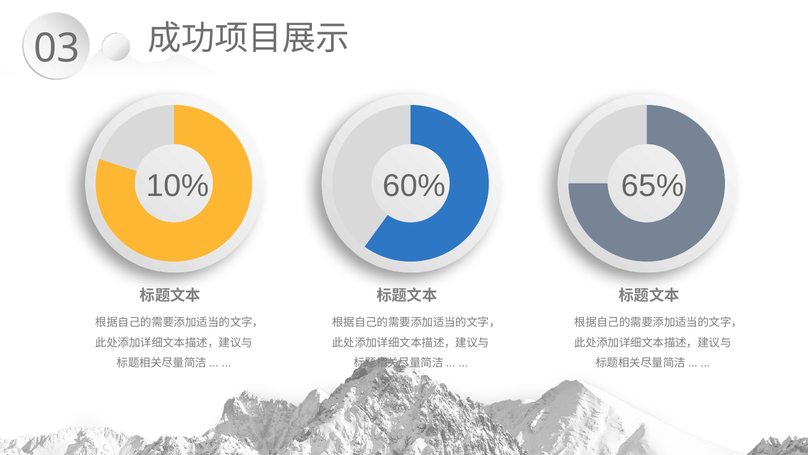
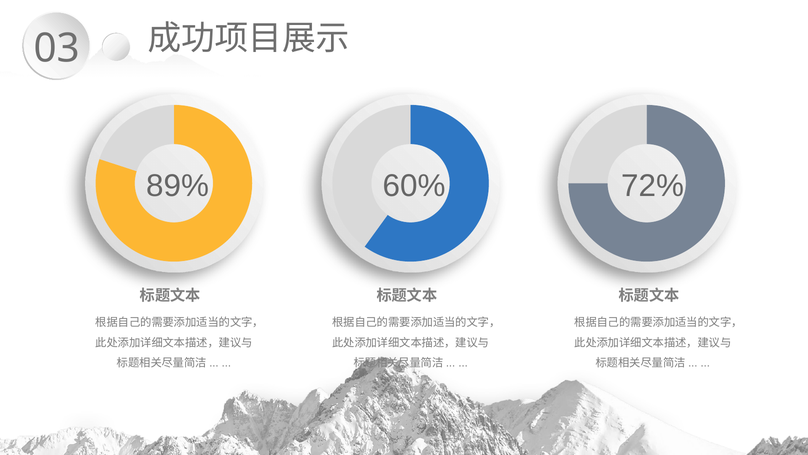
10%: 10% -> 89% (178, 186)
65%: 65% -> 72% (653, 186)
